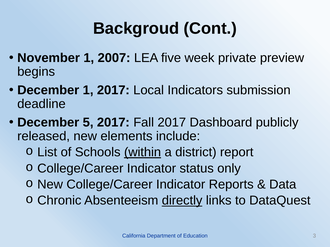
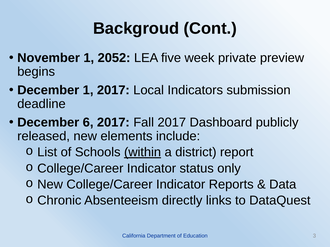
2007: 2007 -> 2052 (114, 58)
5: 5 -> 6 (88, 123)
directly underline: present -> none (182, 201)
